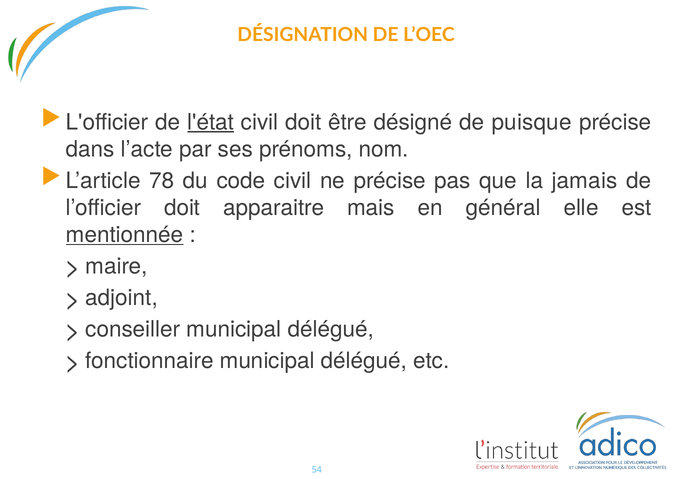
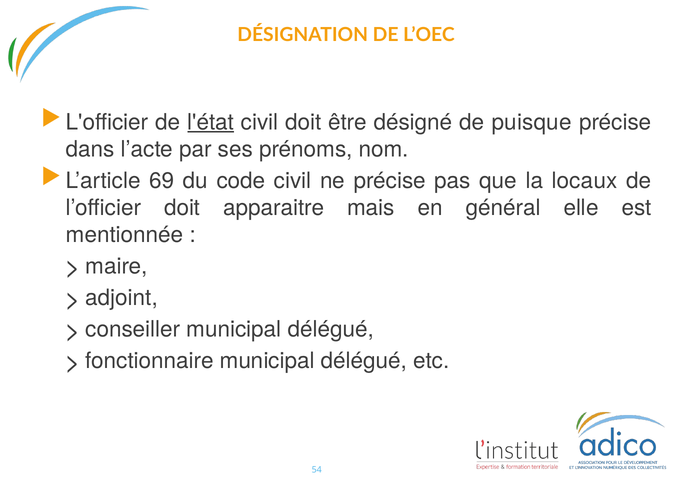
78: 78 -> 69 (162, 181)
jamais: jamais -> locaux (585, 181)
mentionnée underline: present -> none (125, 235)
